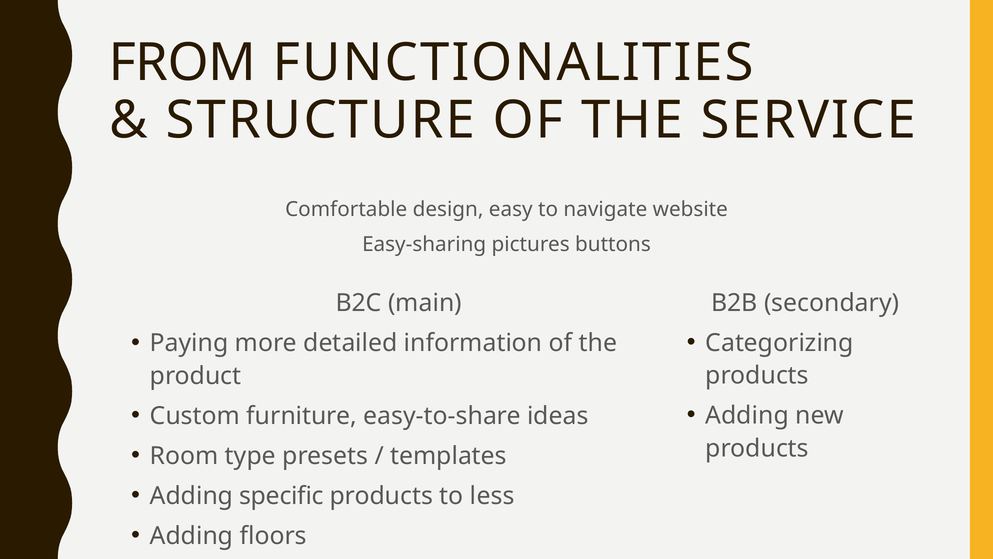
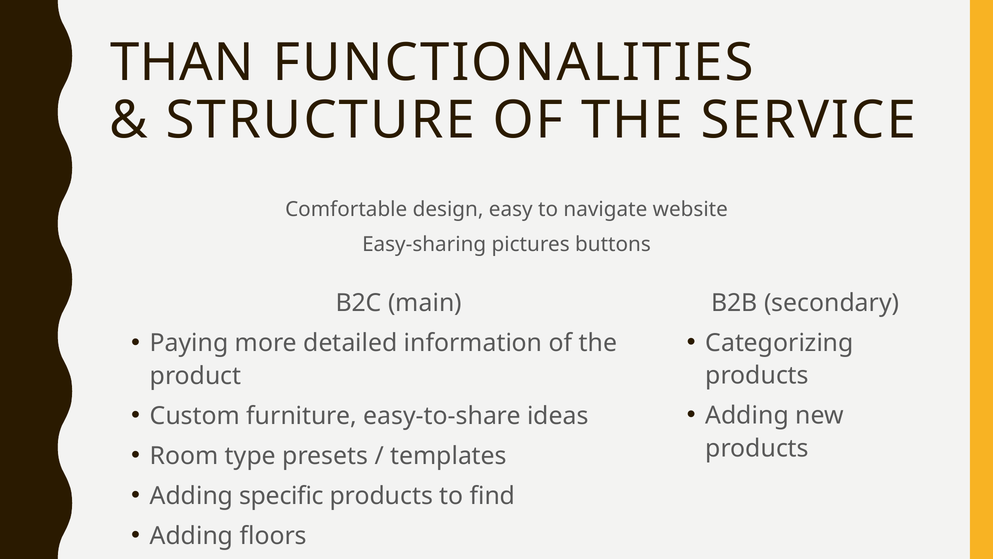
FROM: FROM -> THAN (182, 63)
less: less -> find (492, 496)
